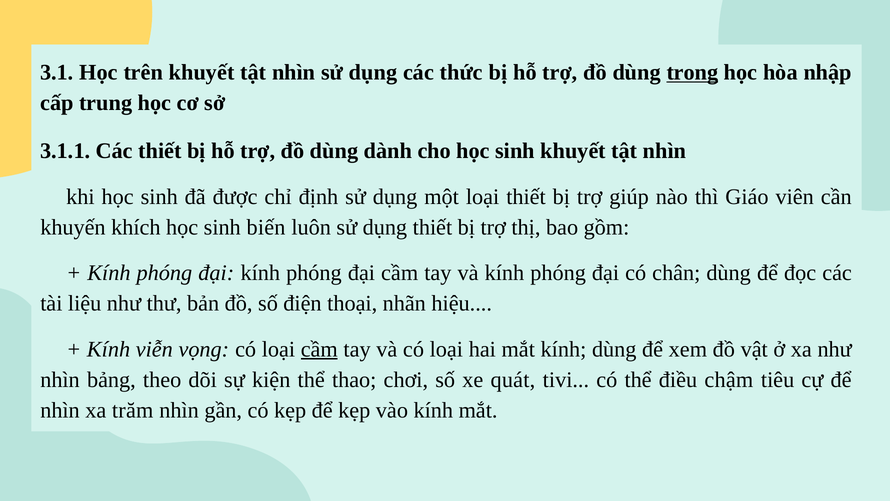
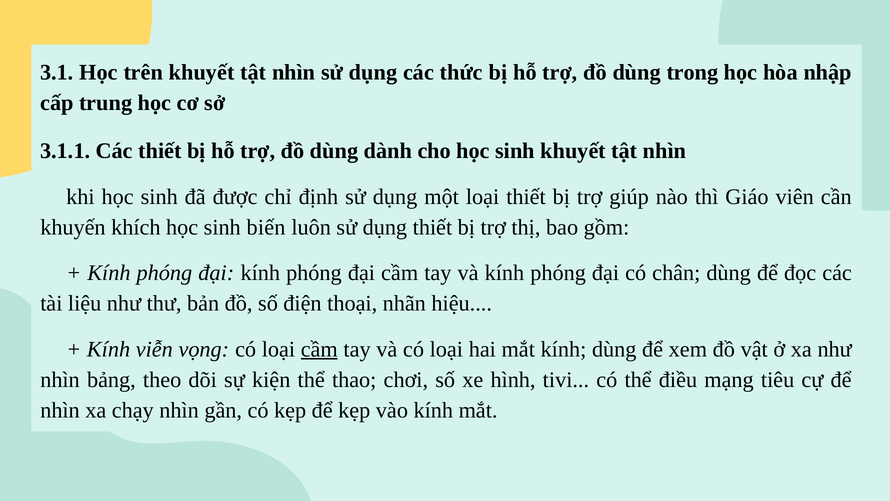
trong underline: present -> none (692, 72)
quát: quát -> hình (513, 380)
chậm: chậm -> mạng (729, 380)
trăm: trăm -> chạy (133, 410)
